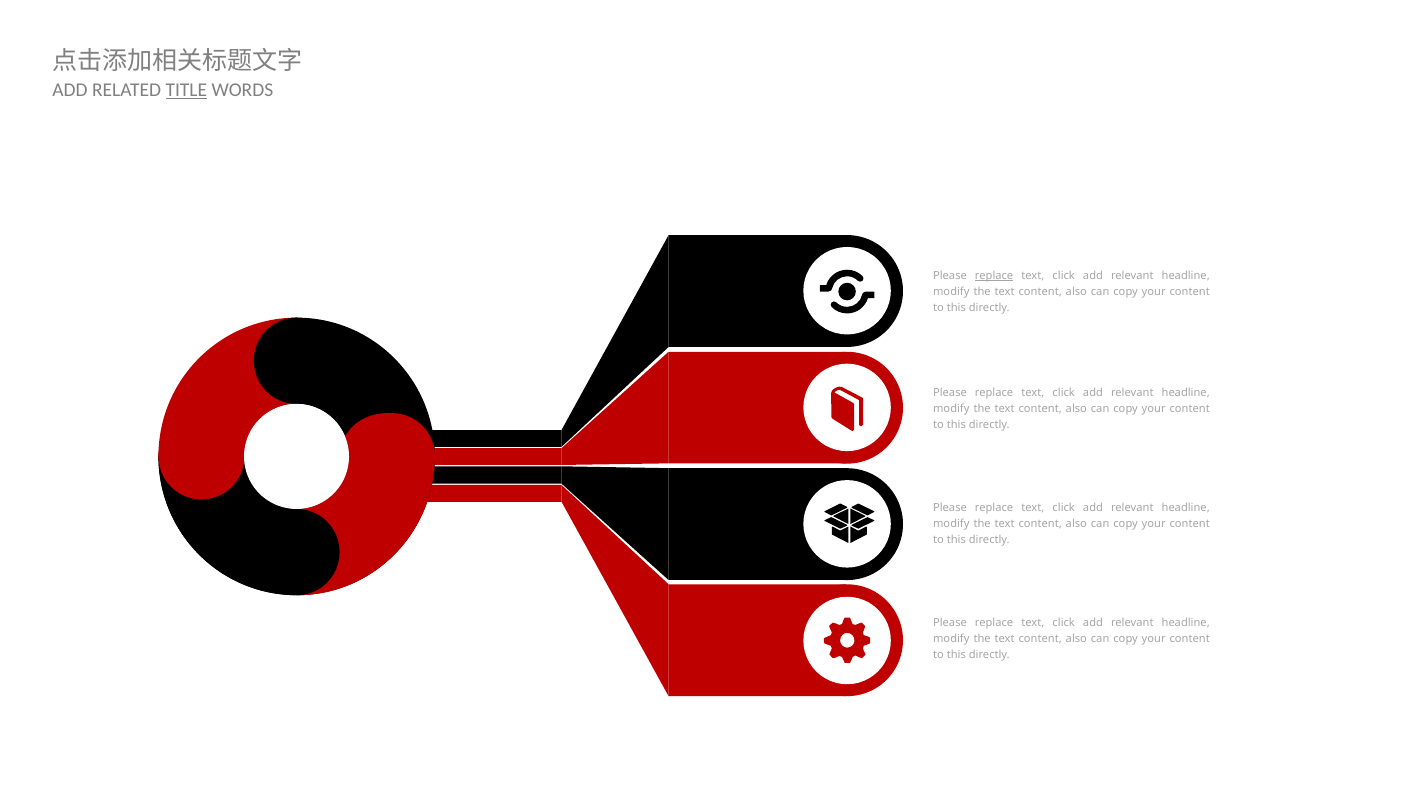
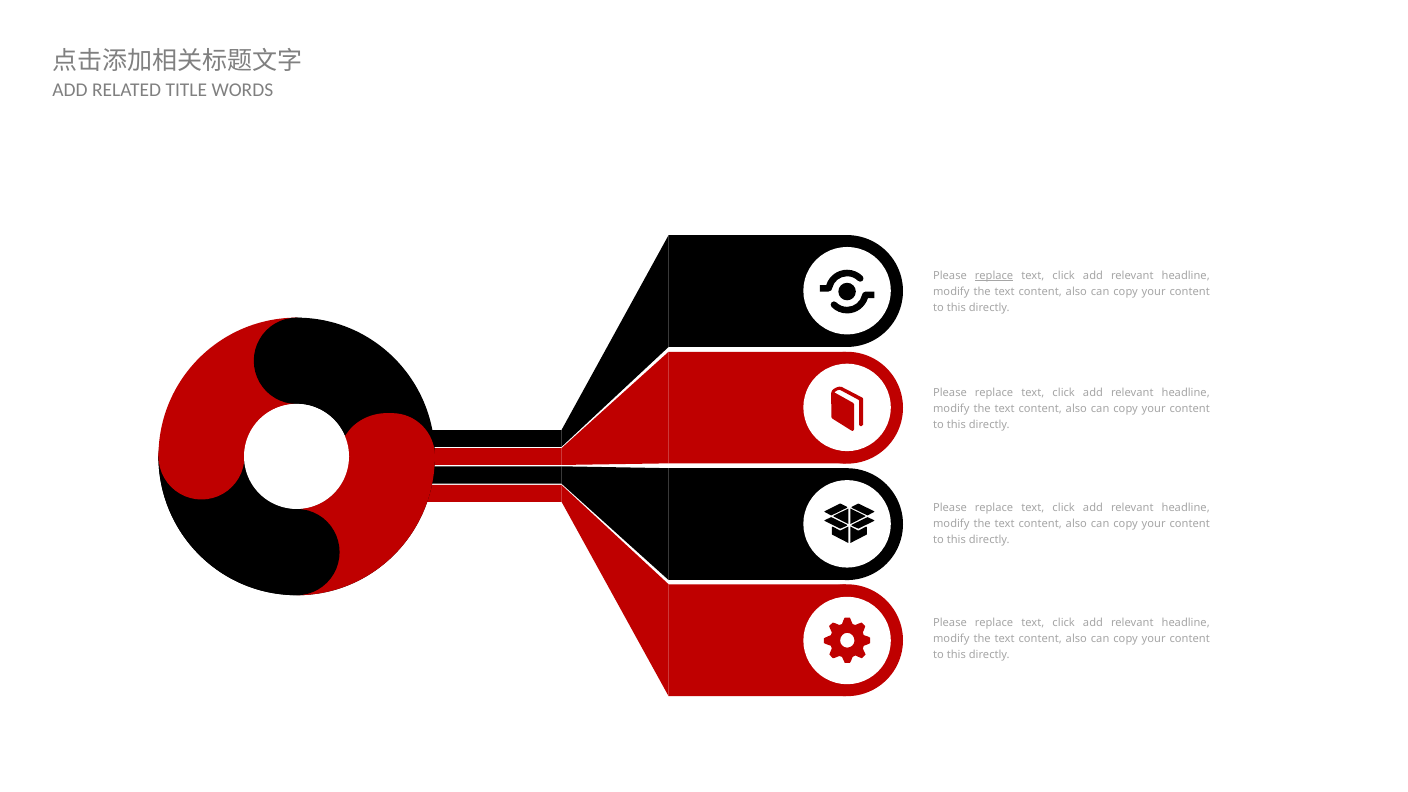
TITLE underline: present -> none (186, 90)
